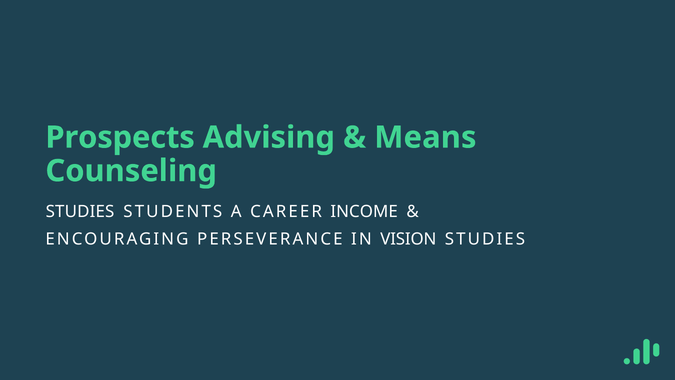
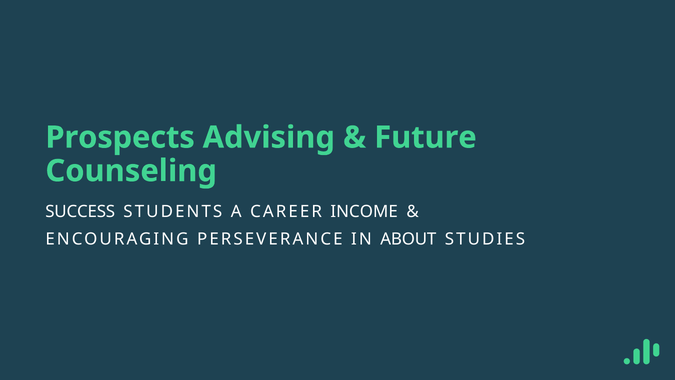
Means: Means -> Future (425, 137)
STUDIES: STUDIES -> SUCCESS (80, 212)
VISION: VISION -> ABOUT (408, 239)
